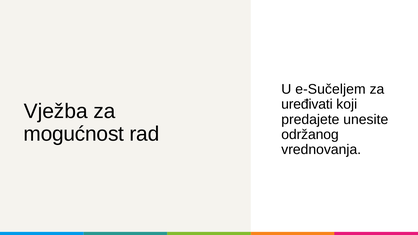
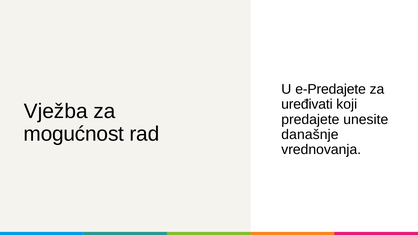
e-Sučeljem: e-Sučeljem -> e-Predajete (331, 89)
održanog: održanog -> današnje (310, 135)
